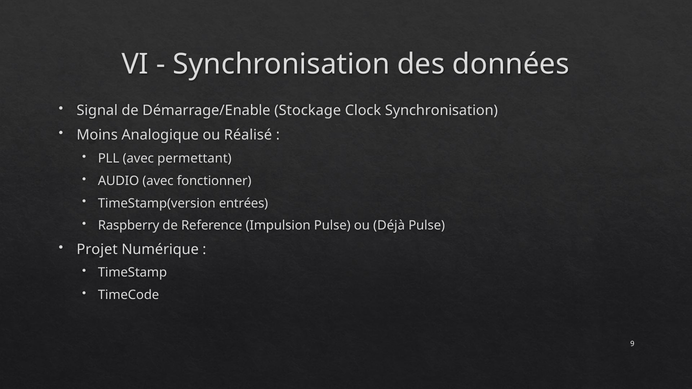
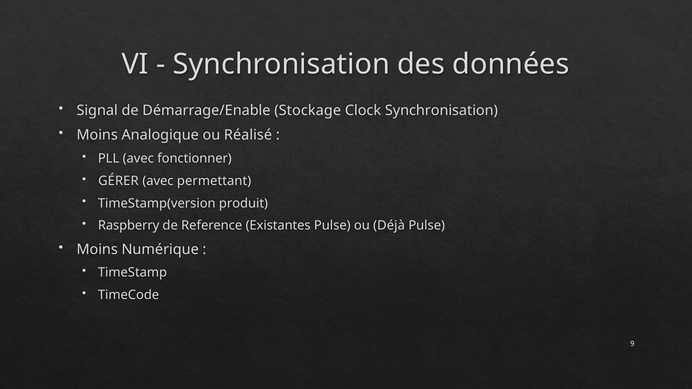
permettant: permettant -> fonctionner (195, 158)
AUDIO: AUDIO -> GÉRER (118, 181)
fonctionner: fonctionner -> permettant (214, 181)
entrées: entrées -> produit (243, 203)
Impulsion: Impulsion -> Existantes (278, 226)
Projet: Projet -> Moins (97, 250)
